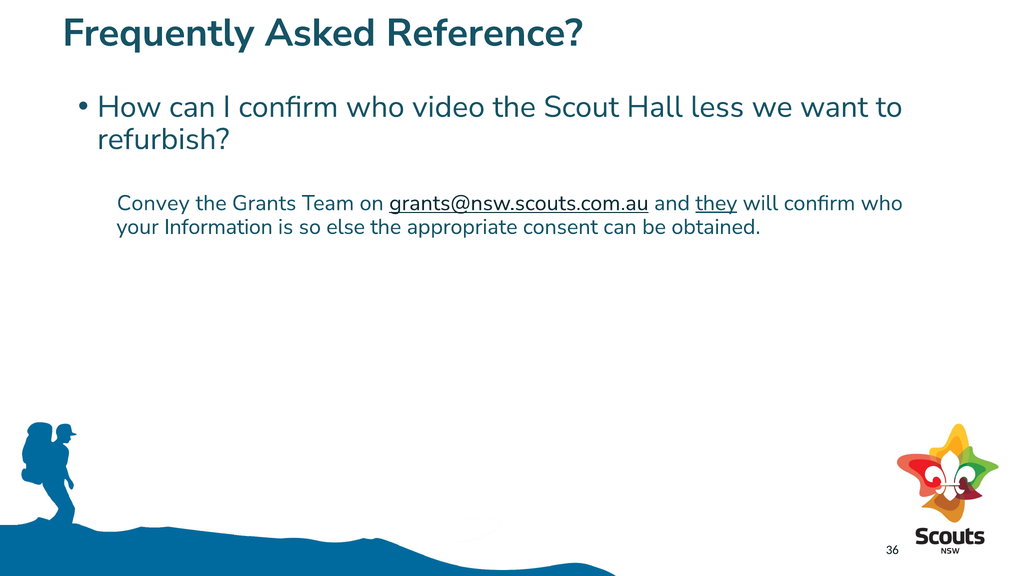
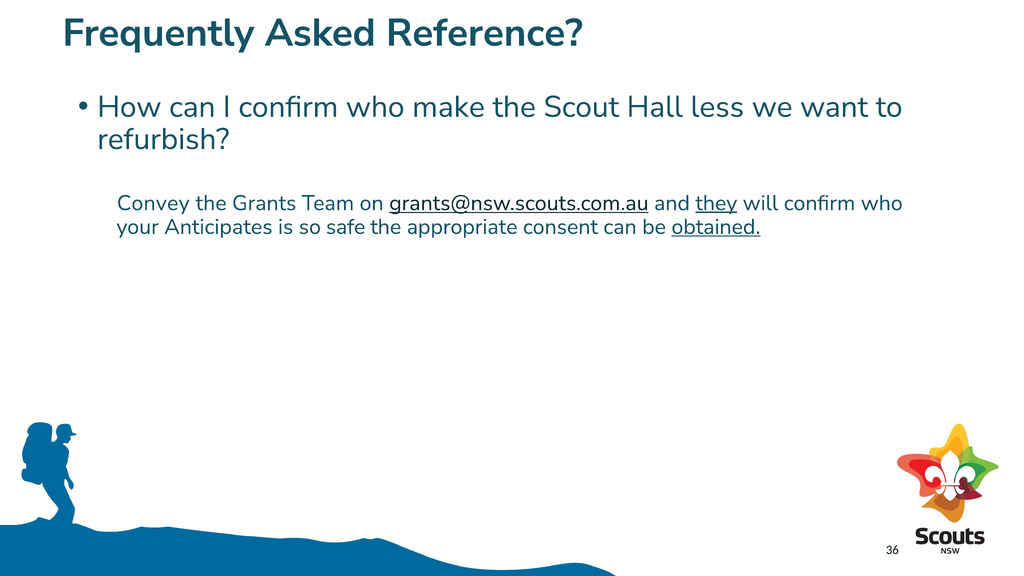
video: video -> make (449, 107)
Information: Information -> Anticipates (218, 227)
else: else -> safe (346, 227)
obtained underline: none -> present (716, 227)
